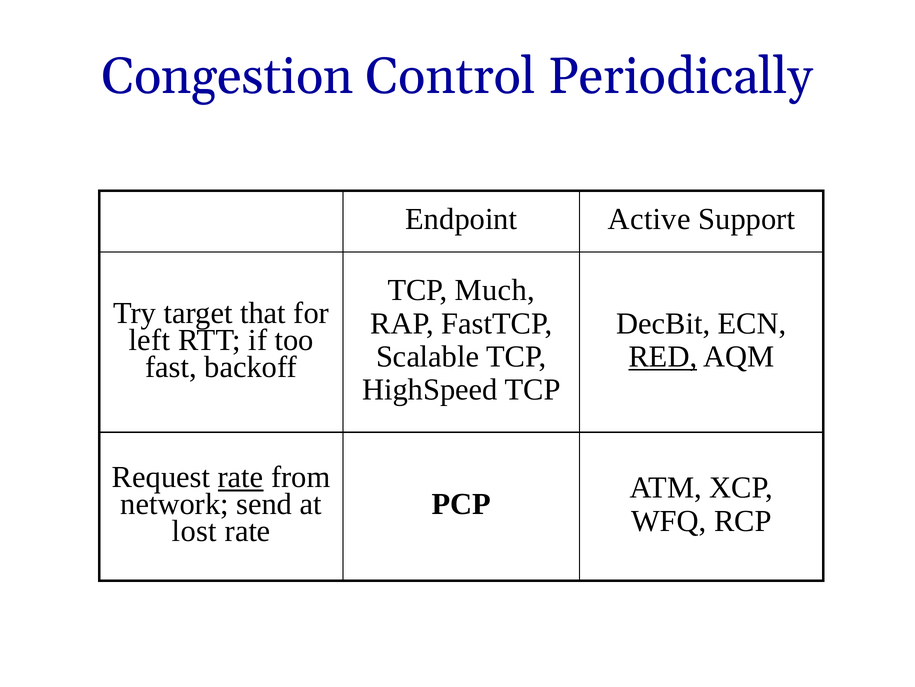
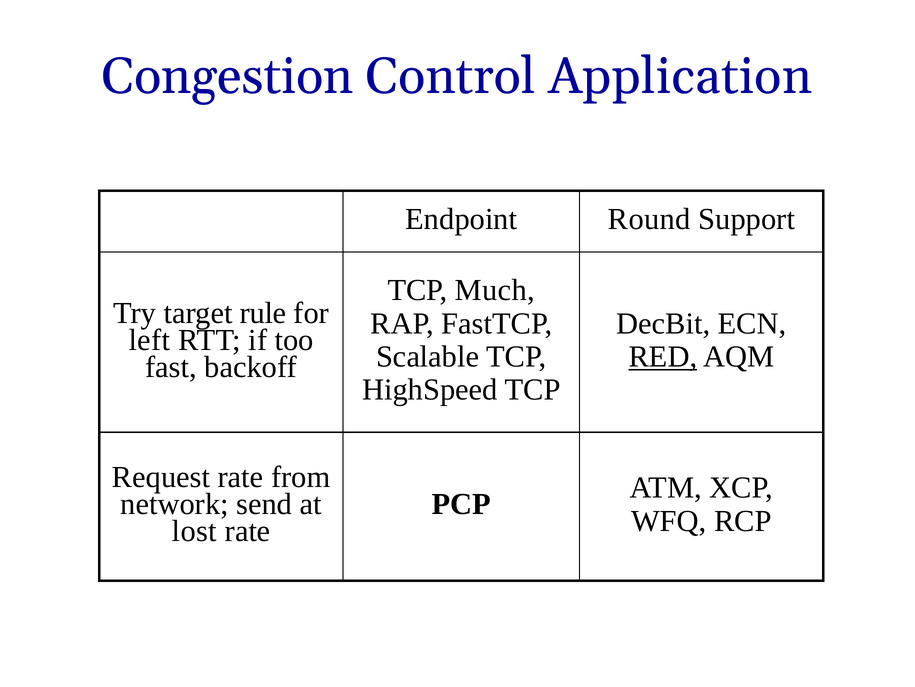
Periodically: Periodically -> Application (680, 76)
Active: Active -> Round (649, 219)
that: that -> rule (263, 313)
rate underline: present -> none (241, 477)
